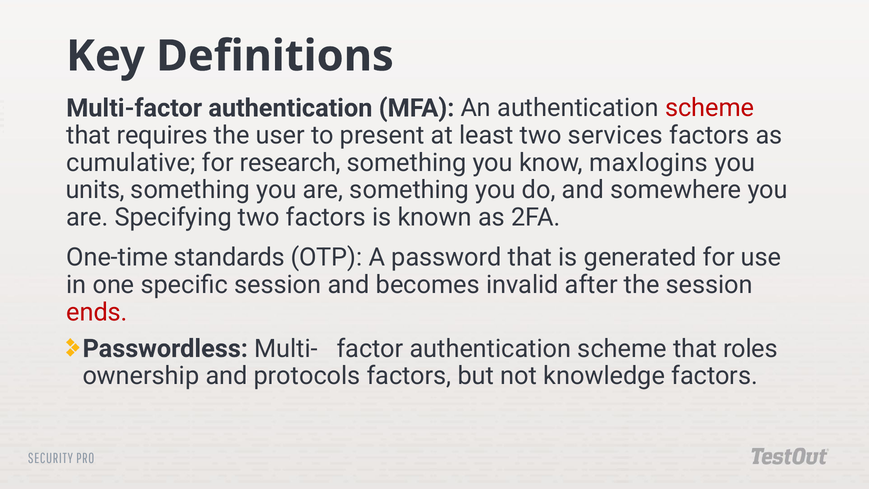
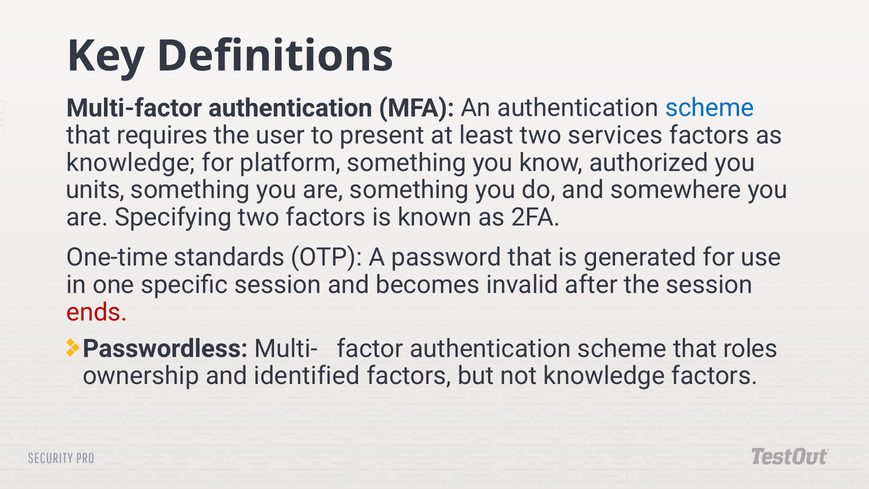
scheme colour: red -> blue (710, 108)
cumulative: cumulative -> knowledge (131, 163)
research: research -> platform (290, 163)
maxlogins: maxlogins -> authorized (649, 163)
protocols: protocols -> identified (307, 376)
